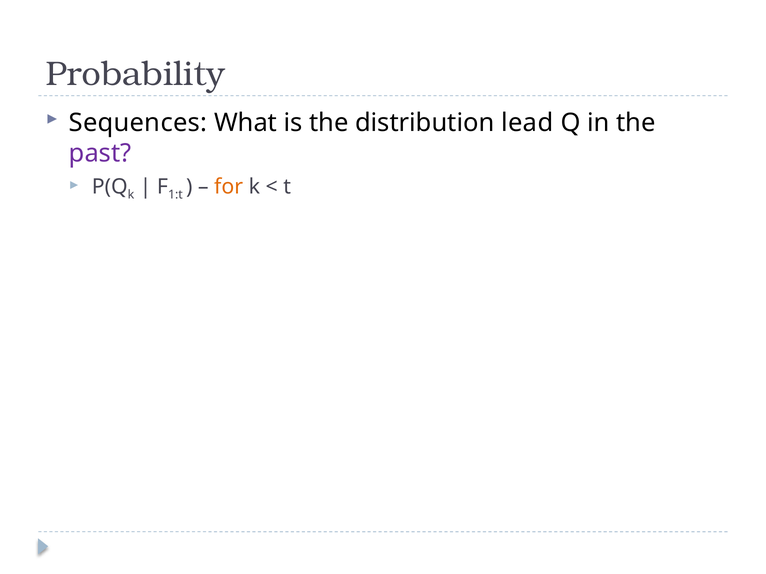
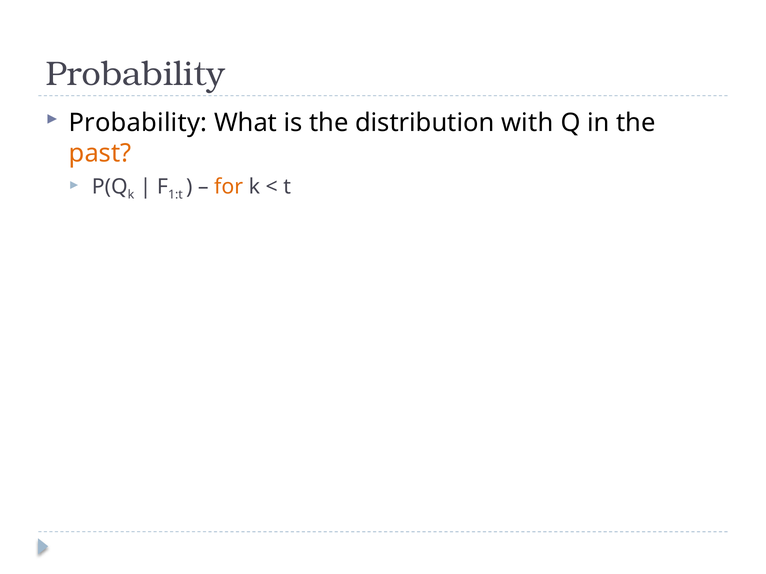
Sequences: Sequences -> Probability (138, 123)
lead: lead -> with (527, 123)
past colour: purple -> orange (100, 154)
